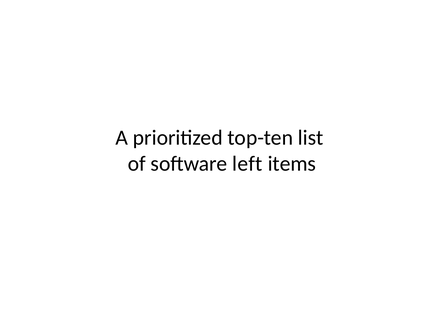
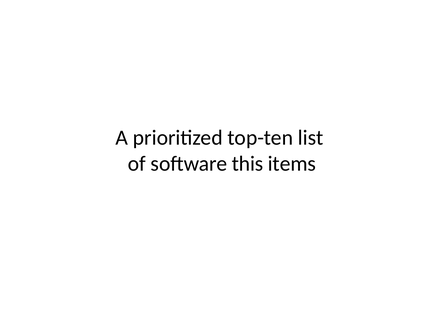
left: left -> this (248, 164)
